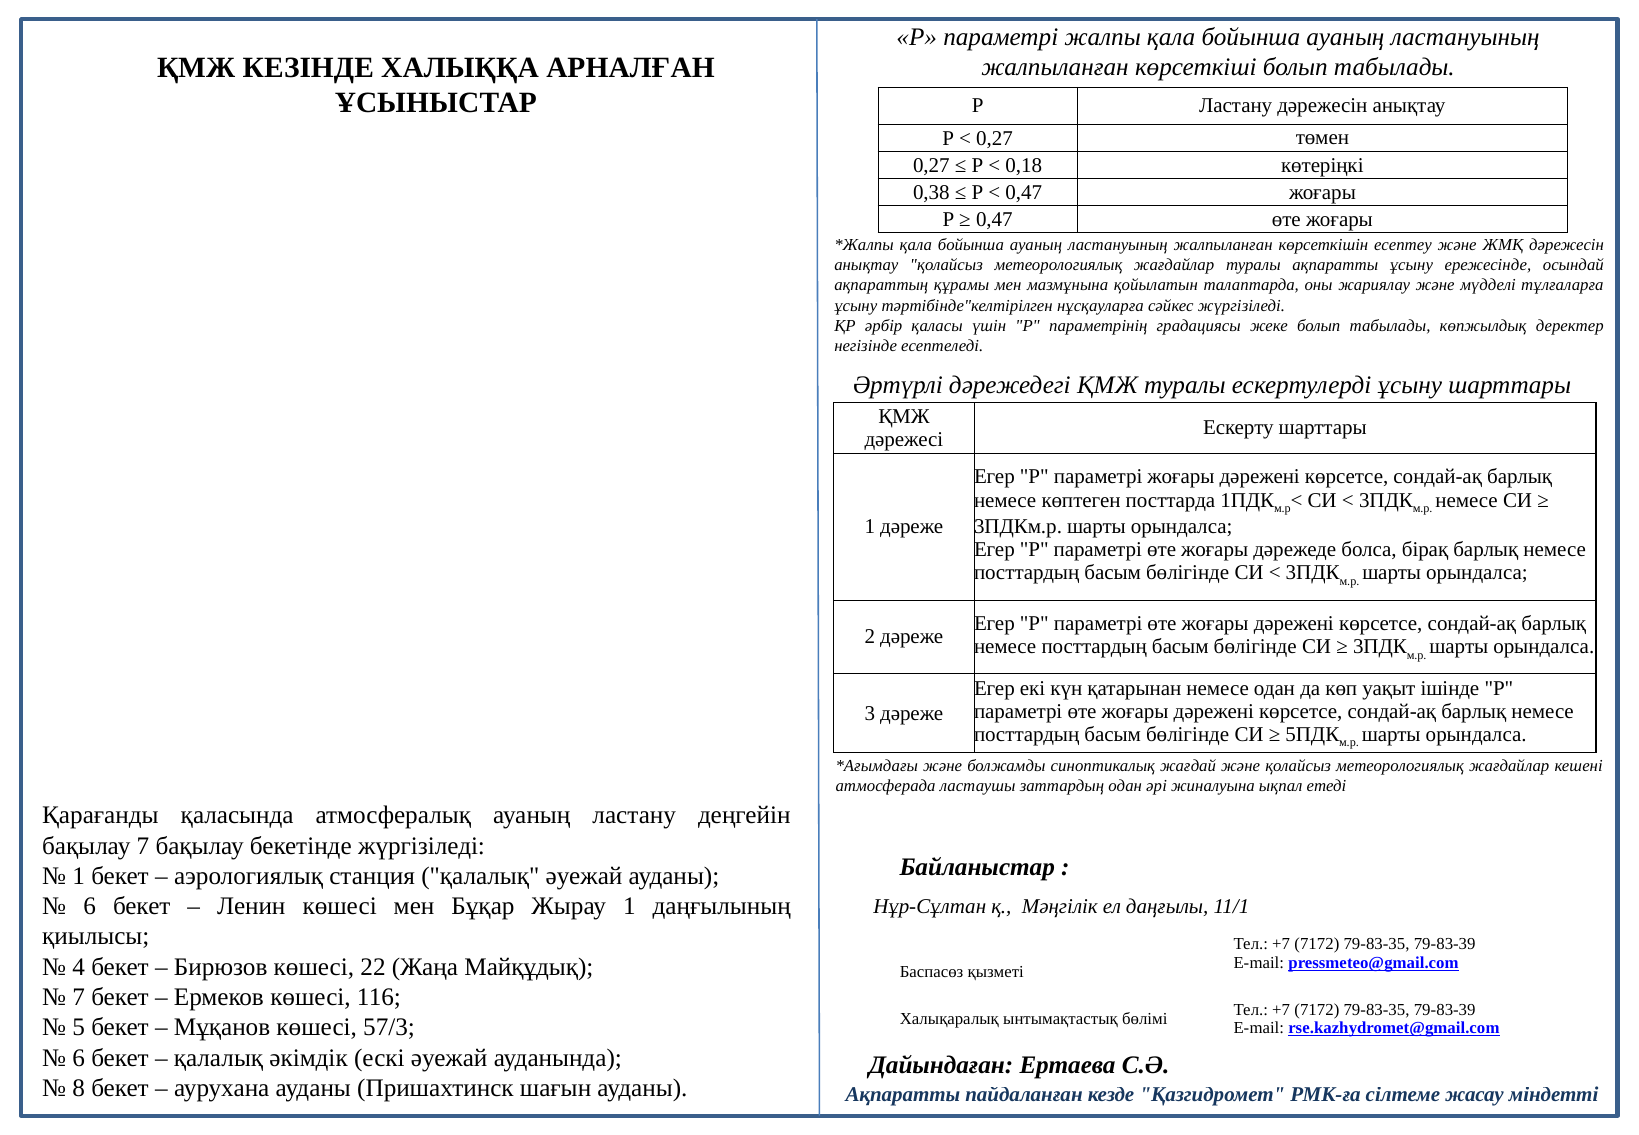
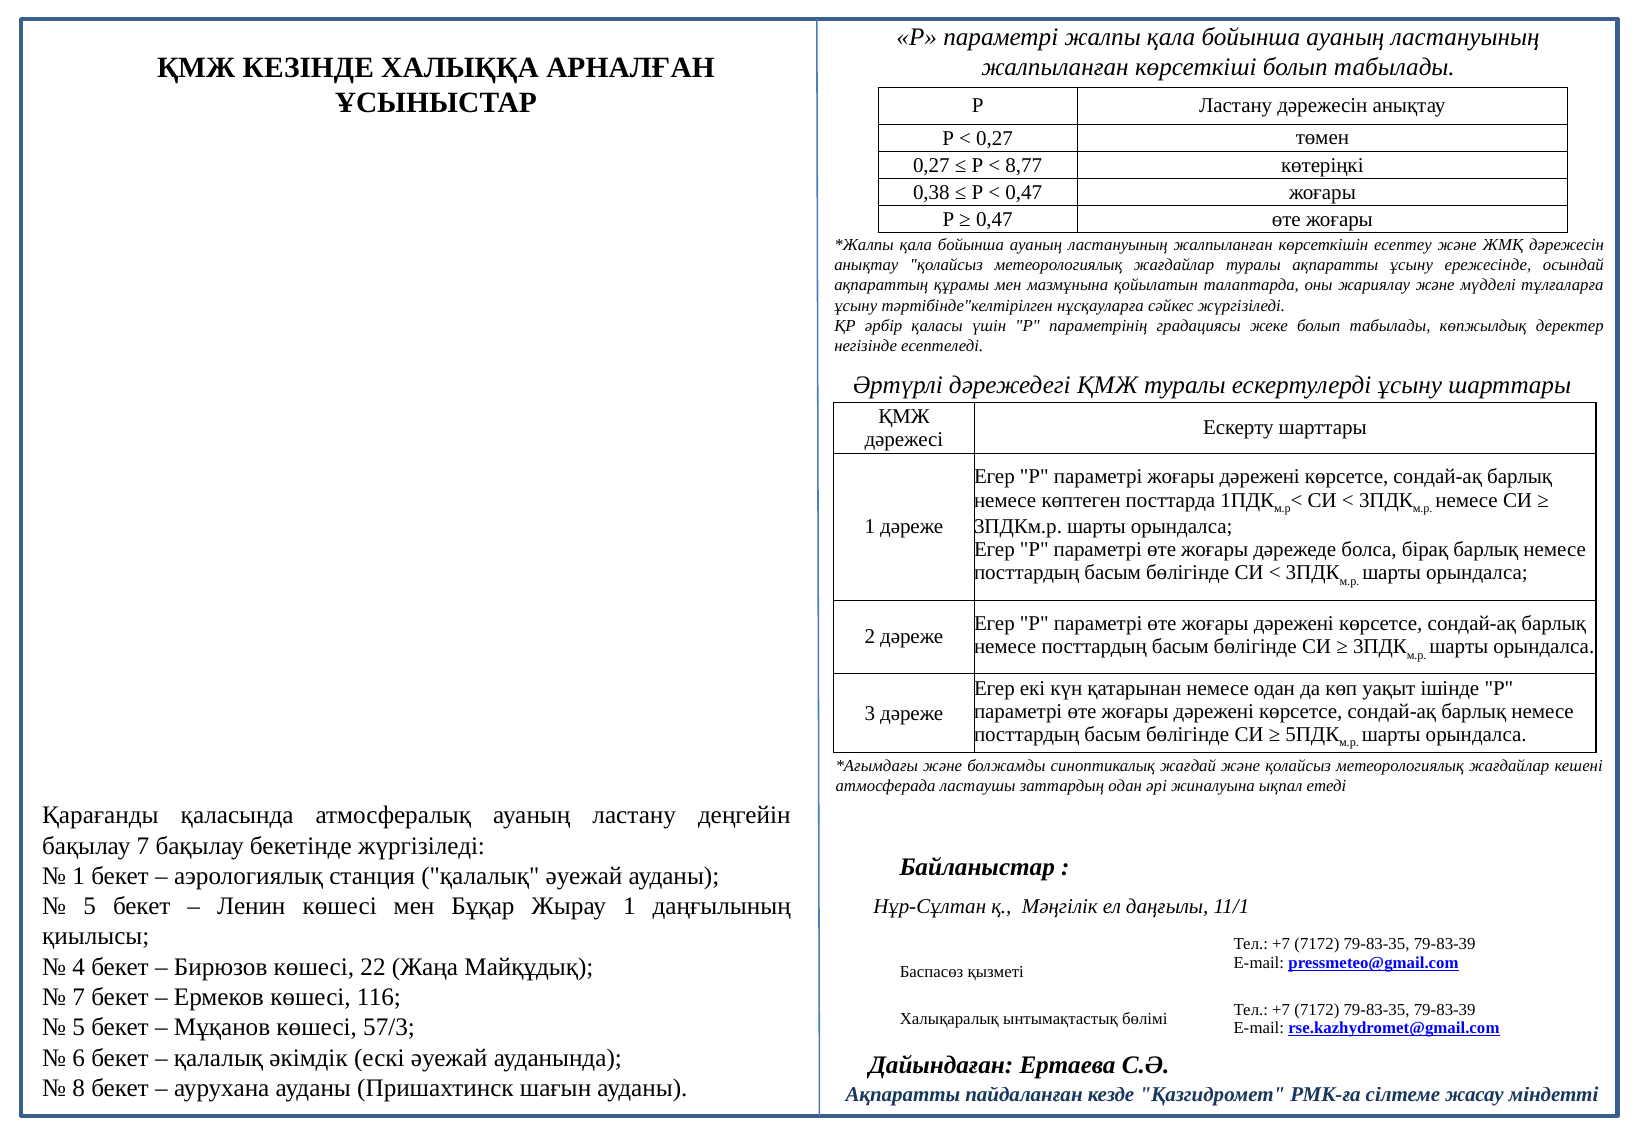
0,18: 0,18 -> 8,77 (1024, 166)
6: 6 -> 5 (90, 906)
